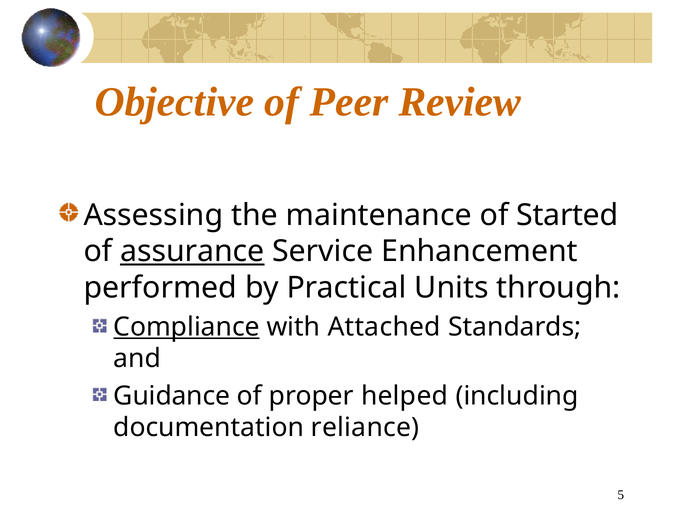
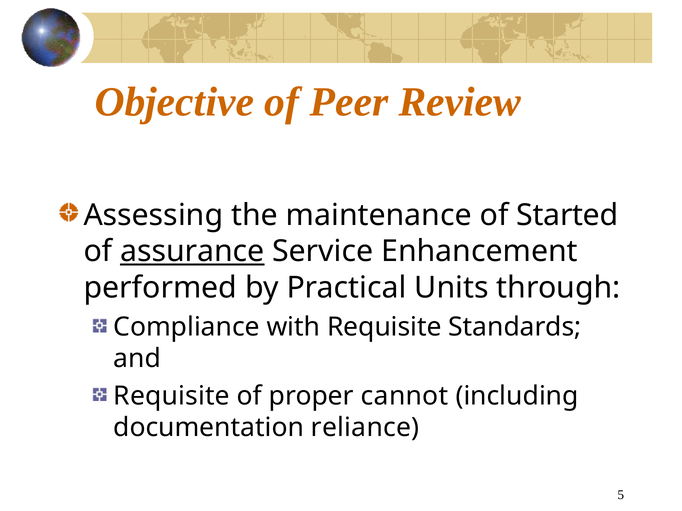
Compliance underline: present -> none (187, 327)
with Attached: Attached -> Requisite (384, 327)
Guidance: Guidance -> Requisite (172, 396)
helped: helped -> cannot (405, 396)
